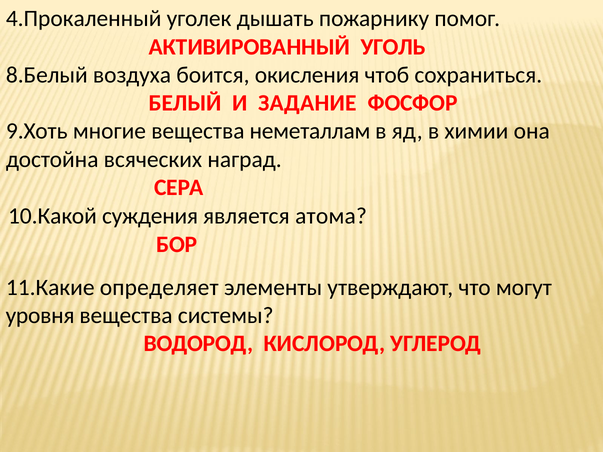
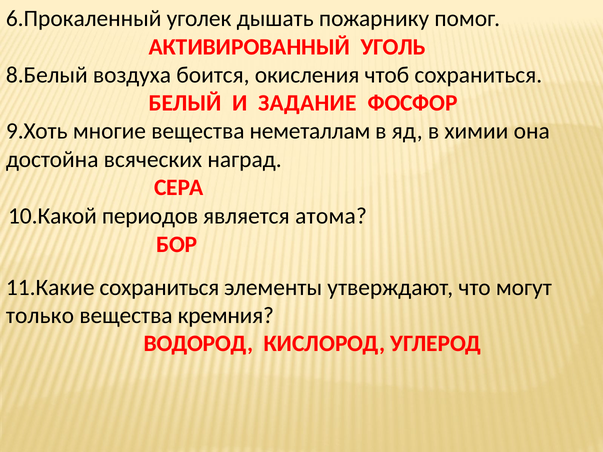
4.Прокаленный: 4.Прокаленный -> 6.Прокаленный (84, 19)
суждения: суждения -> периодов (150, 216)
11.Какие определяет: определяет -> сохраниться (159, 288)
уровня: уровня -> только (40, 316)
системы: системы -> кремния (226, 316)
